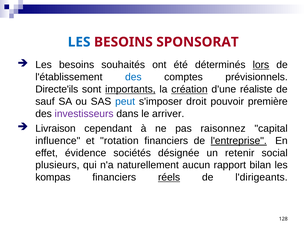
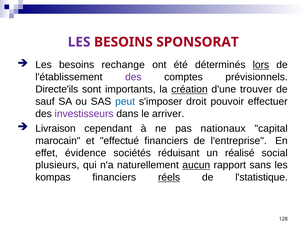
LES colour: blue -> purple (79, 42)
souhaités: souhaités -> rechange (123, 65)
des colour: blue -> purple (133, 77)
importants underline: present -> none (130, 90)
réaliste: réaliste -> trouver (256, 90)
première: première -> effectuer (268, 102)
raisonnez: raisonnez -> nationaux (223, 129)
influence: influence -> marocain (58, 141)
rotation: rotation -> effectué (120, 141)
l'entreprise underline: present -> none (239, 141)
désignée: désignée -> réduisant (179, 153)
retenir: retenir -> réalisé (240, 153)
aucun underline: none -> present (196, 165)
bilan: bilan -> sans (260, 165)
l'dirigeants: l'dirigeants -> l'statistique (262, 178)
